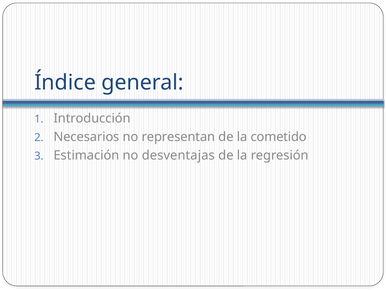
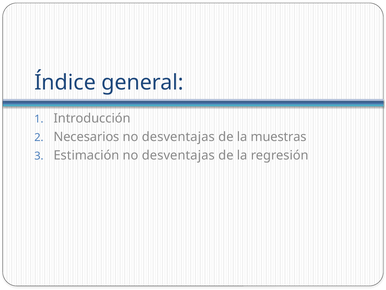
representan: representan -> desventajas (178, 137)
cometido: cometido -> muestras (279, 137)
